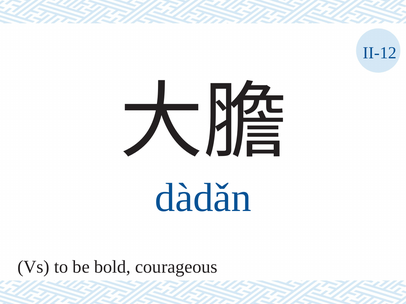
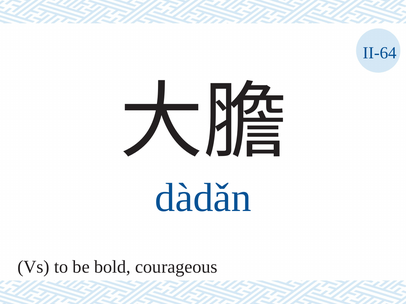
II-12: II-12 -> II-64 (380, 53)
